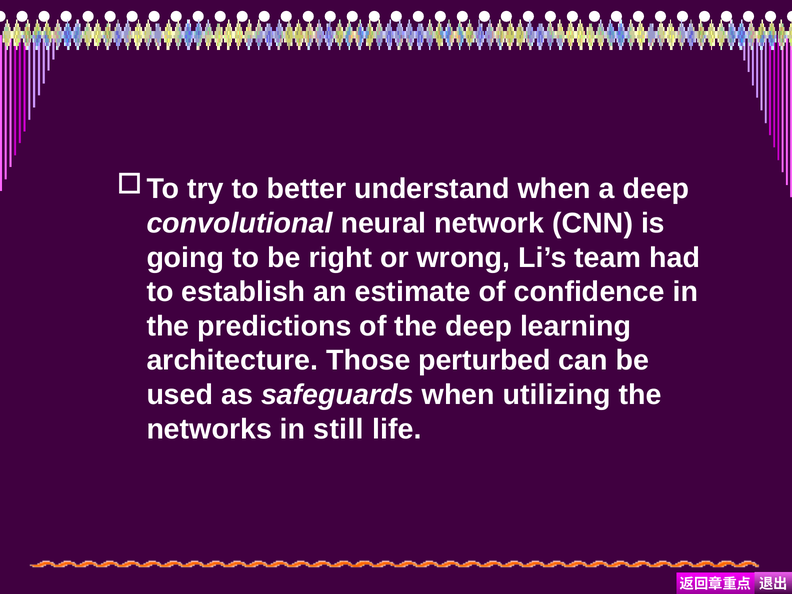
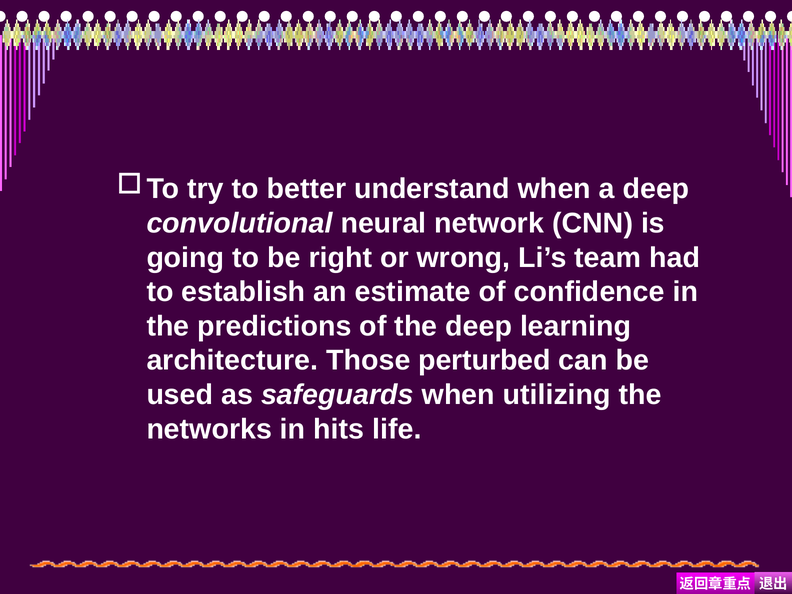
still: still -> hits (339, 429)
